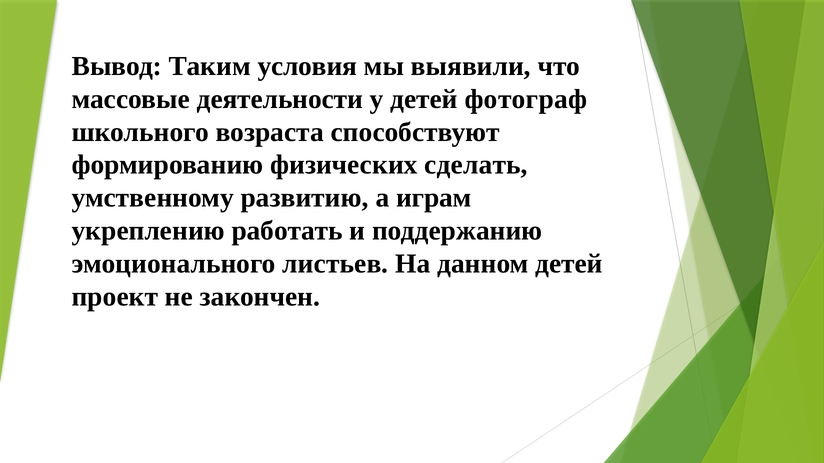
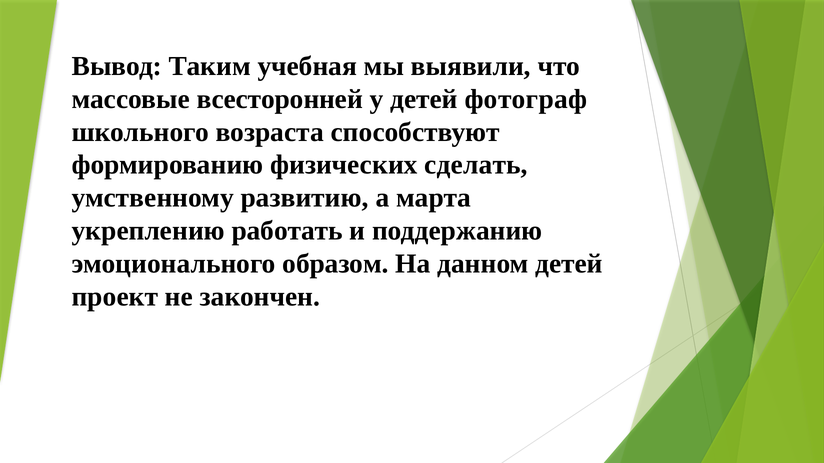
условия: условия -> учебная (307, 66)
деятельности: деятельности -> всесторонней (280, 99)
играм: играм -> марта (434, 198)
листьев: листьев -> образом (335, 264)
